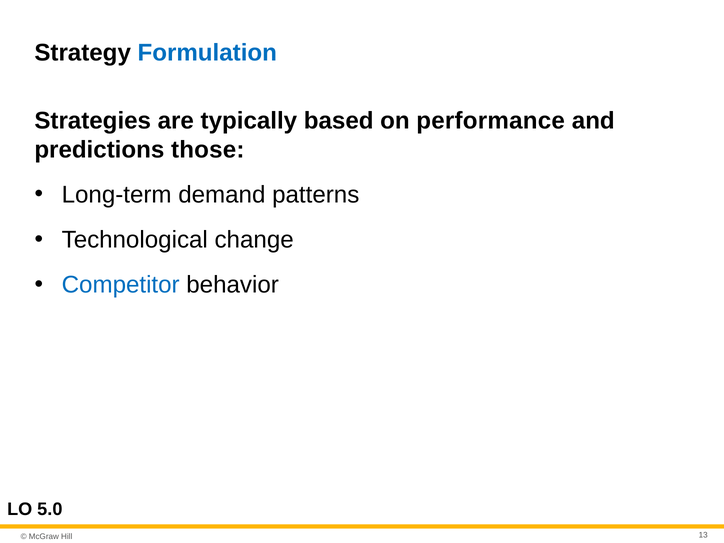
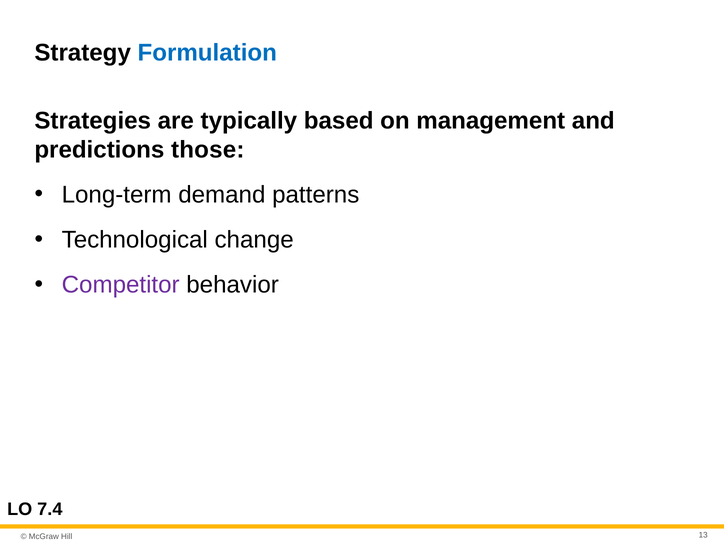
performance: performance -> management (491, 121)
Competitor colour: blue -> purple (121, 285)
5.0: 5.0 -> 7.4 (50, 509)
